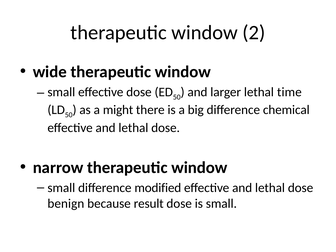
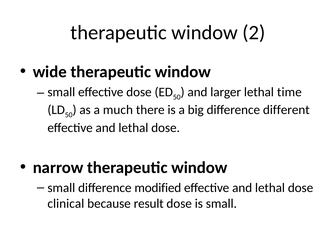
might: might -> much (118, 110)
chemical: chemical -> different (286, 110)
benign: benign -> clinical (66, 204)
